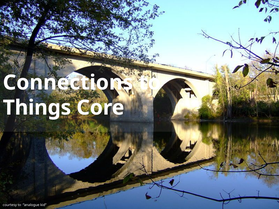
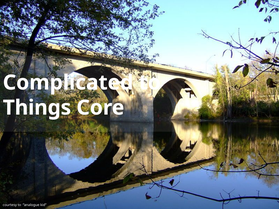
Connections: Connections -> Complicated (68, 83)
